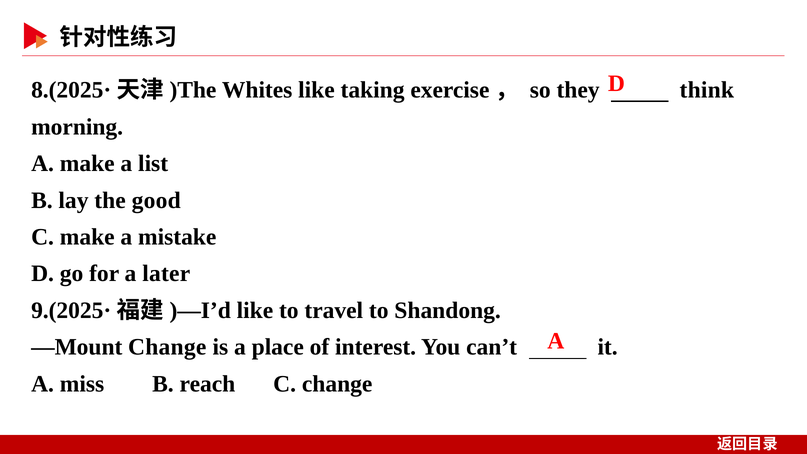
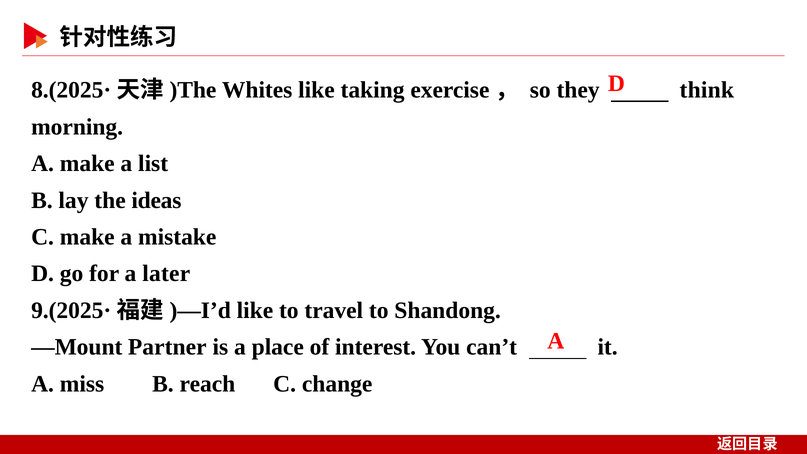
good: good -> ideas (156, 200)
—Mount Change: Change -> Partner (167, 347)
